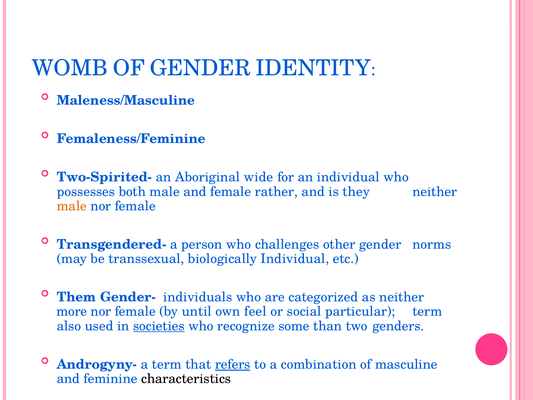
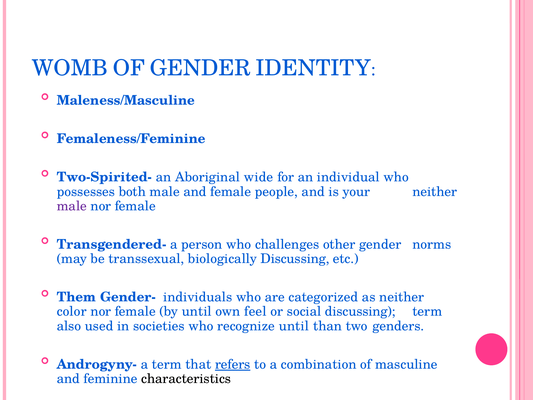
rather: rather -> people (276, 191)
they: they -> your (356, 191)
male colour: orange -> purple (72, 206)
biologically Individual: Individual -> Discussing (295, 259)
more: more -> color (72, 311)
social particular: particular -> discussing (360, 311)
societies underline: present -> none (159, 326)
recognize some: some -> until (294, 326)
